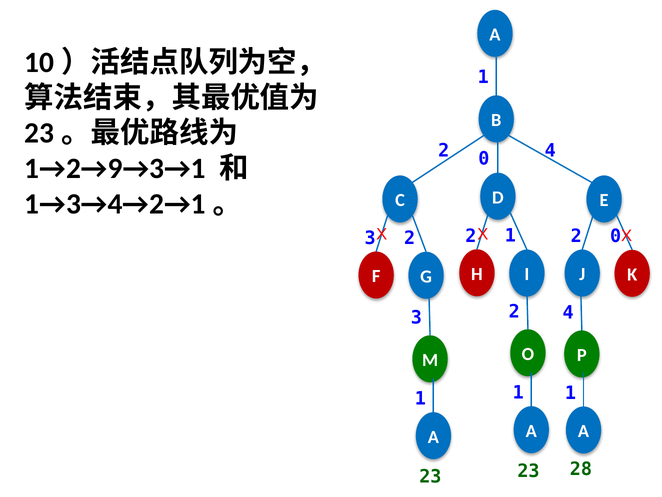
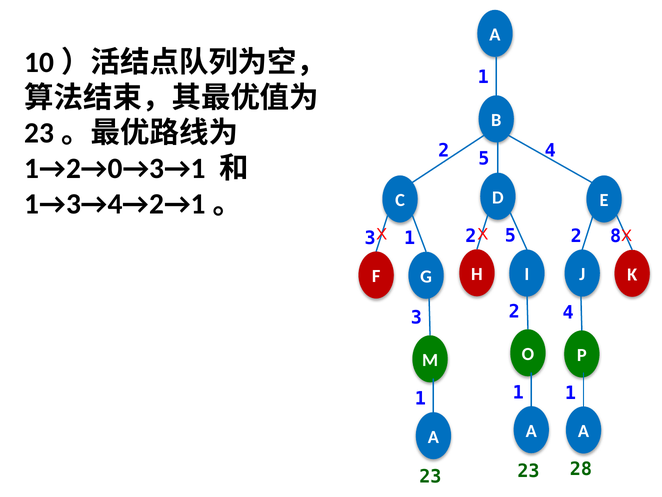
0: 0 -> 5 (484, 159)
1→2→9→3→1: 1→2→9→3→1 -> 1→2→0→3→1 (115, 168)
1: 1 -> 5 (510, 236)
0: 0 -> 8 (616, 236)
3 2: 2 -> 1 (410, 238)
